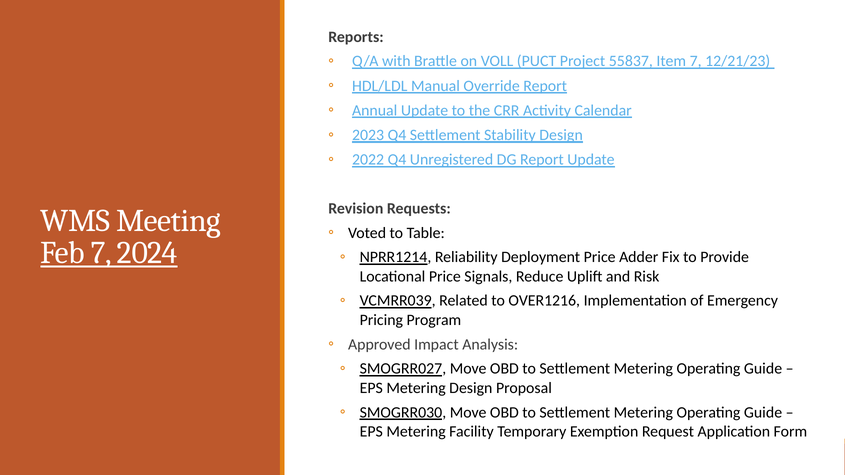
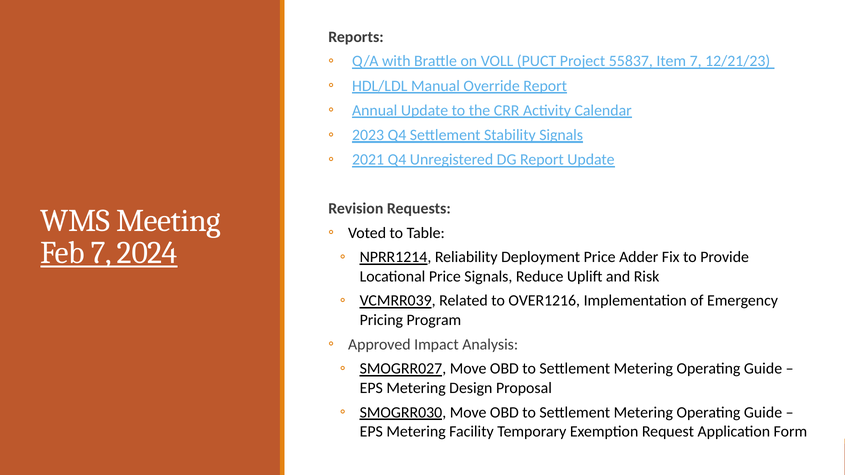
Stability Design: Design -> Signals (561, 135)
2022: 2022 -> 2021 (368, 160)
